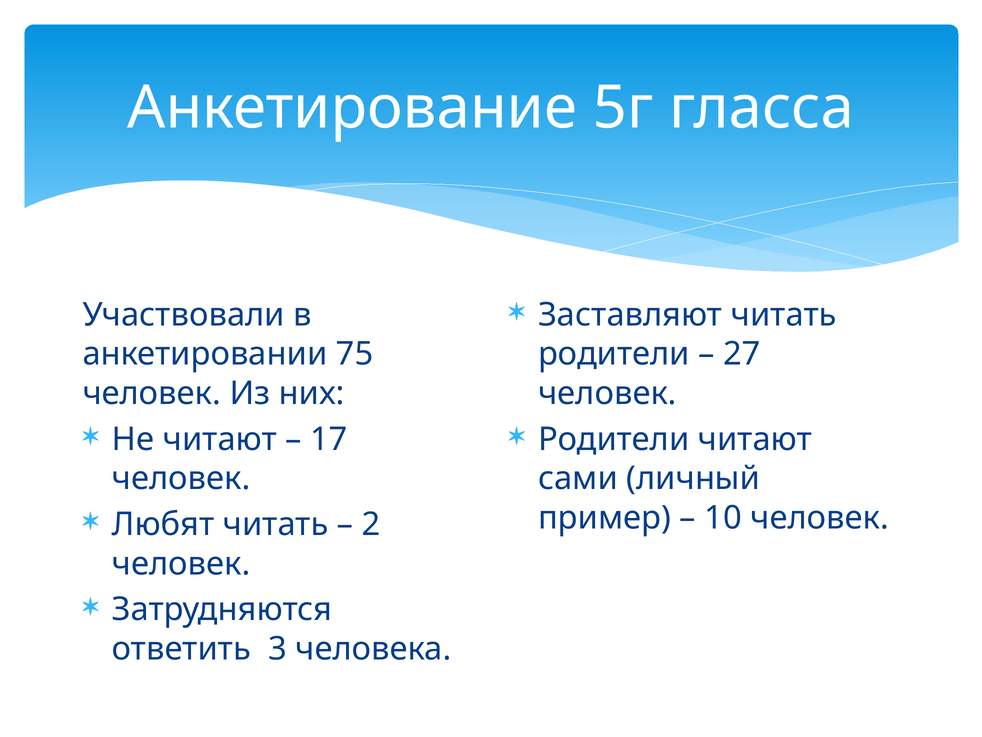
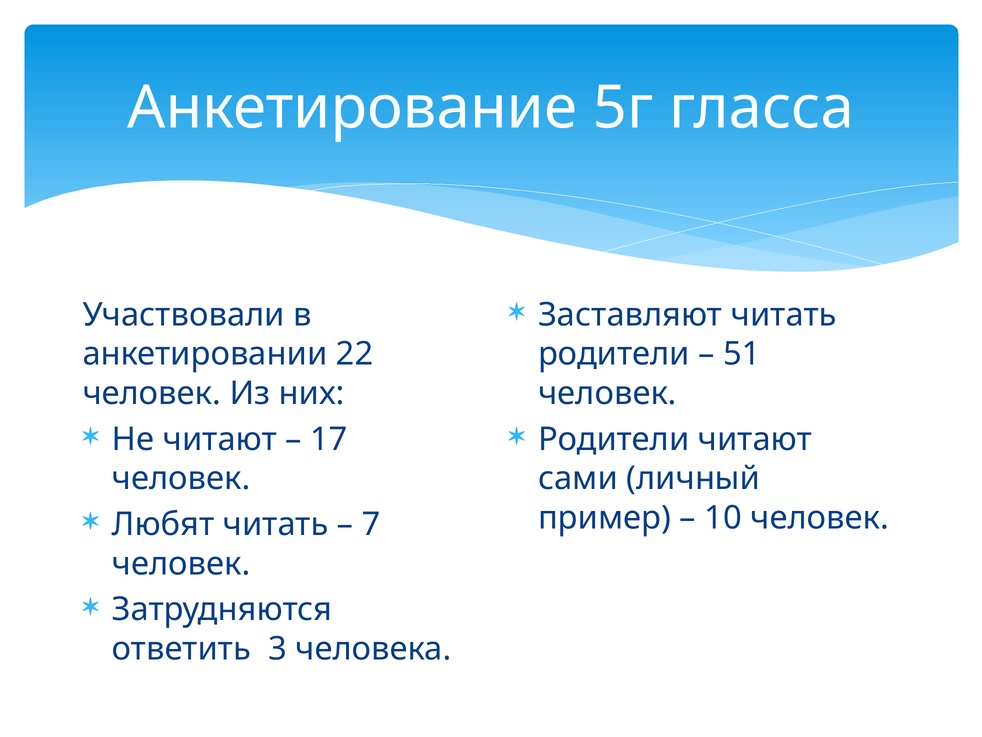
75: 75 -> 22 (355, 354)
27: 27 -> 51 (742, 354)
2: 2 -> 7 (371, 524)
